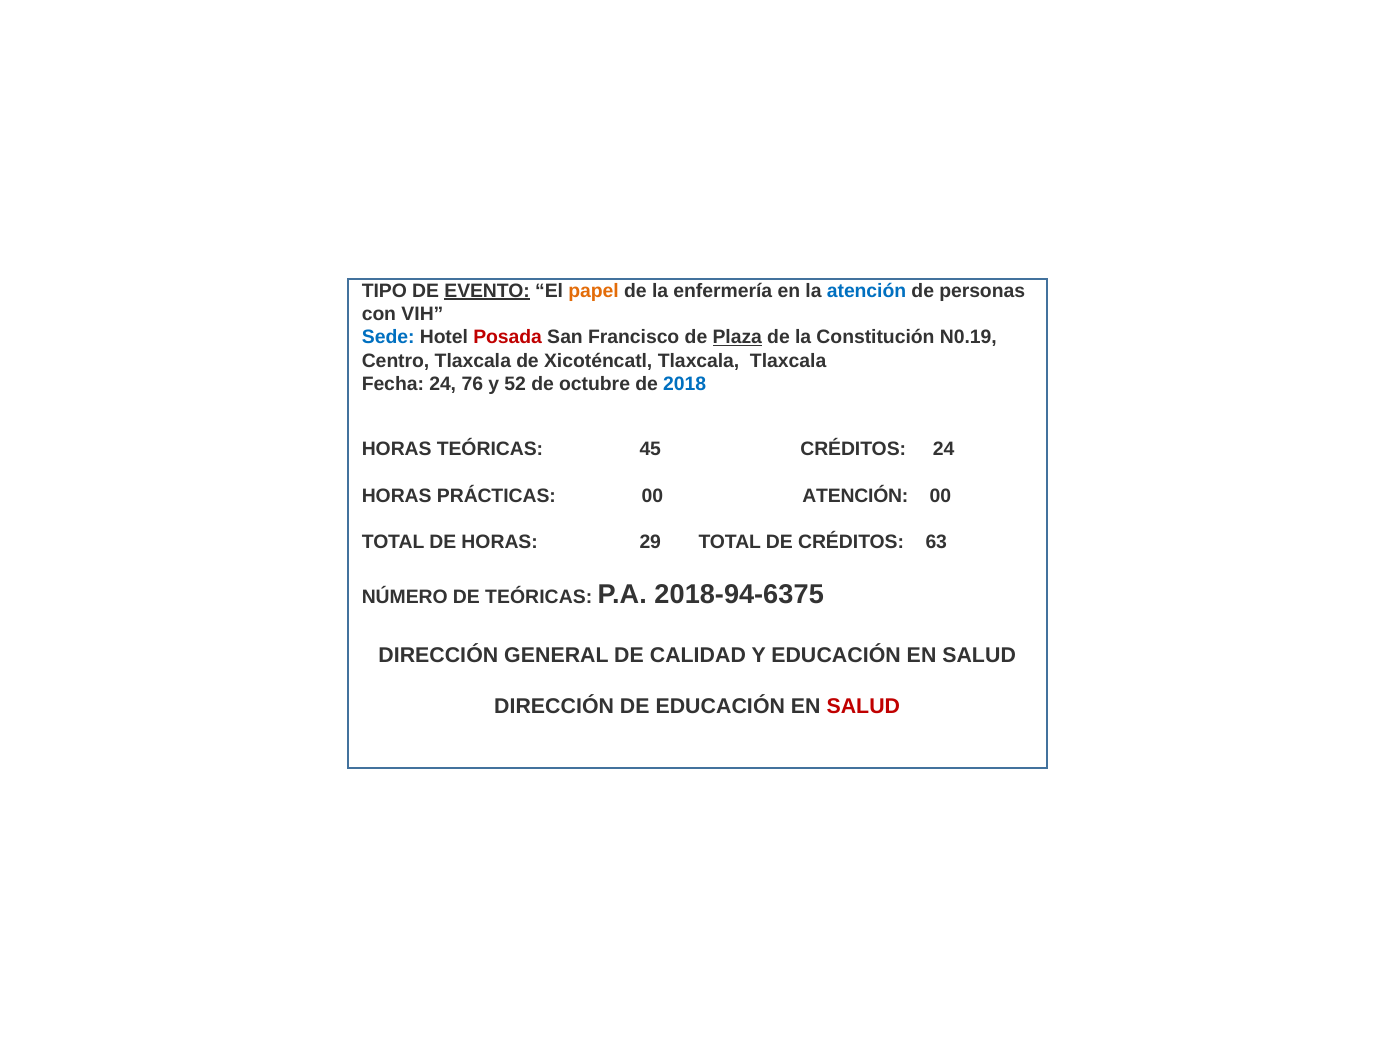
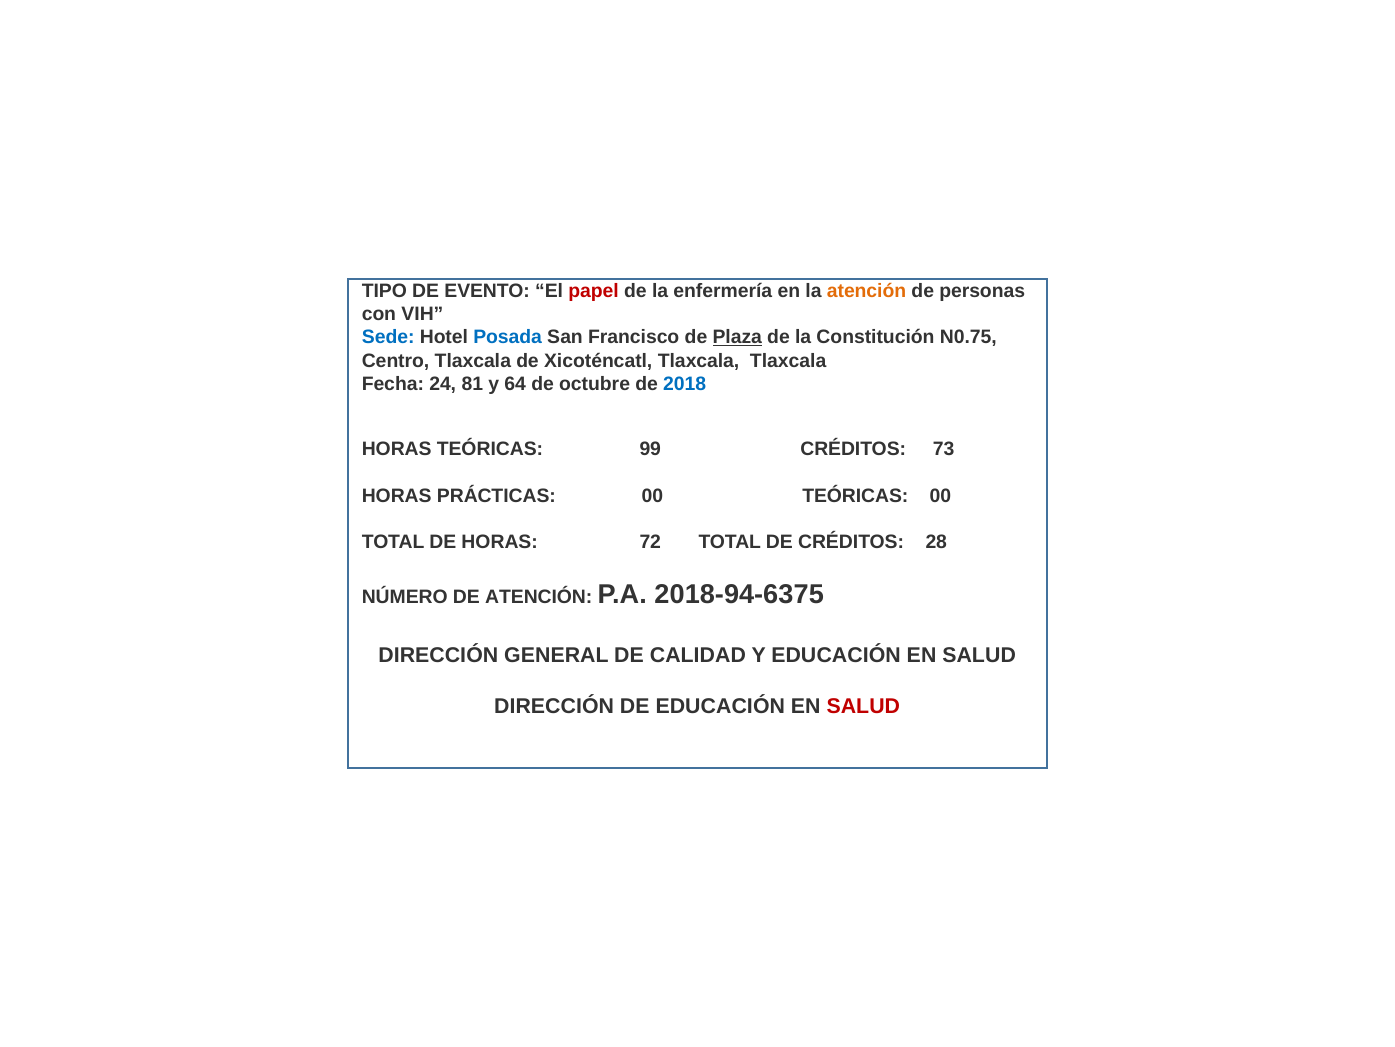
EVENTO underline: present -> none (487, 291)
papel colour: orange -> red (594, 291)
atención colour: blue -> orange (867, 291)
Posada colour: red -> blue (508, 337)
N0.19: N0.19 -> N0.75 (968, 337)
76: 76 -> 81 (472, 384)
52: 52 -> 64 (515, 384)
45: 45 -> 99 (650, 449)
CRÉDITOS 24: 24 -> 73 (944, 449)
00 ATENCIÓN: ATENCIÓN -> TEÓRICAS (855, 495)
29: 29 -> 72 (650, 542)
63: 63 -> 28 (936, 542)
DE TEÓRICAS: TEÓRICAS -> ATENCIÓN (539, 596)
